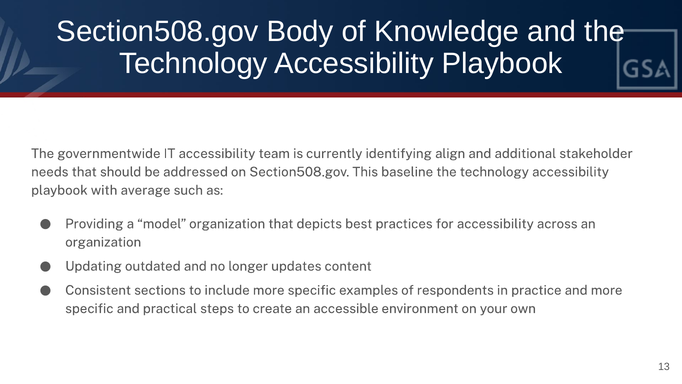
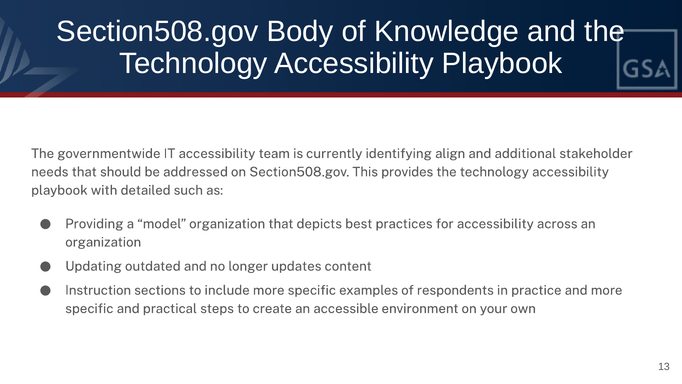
baseline: baseline -> provides (407, 172)
average: average -> detailed (146, 190)
Consistent: Consistent -> Instruction (98, 290)
